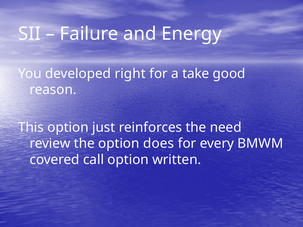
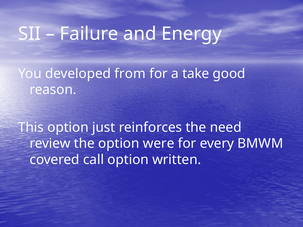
right: right -> from (130, 74)
does: does -> were (159, 144)
